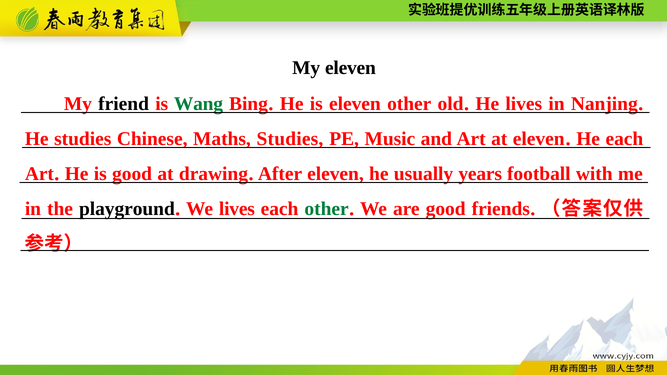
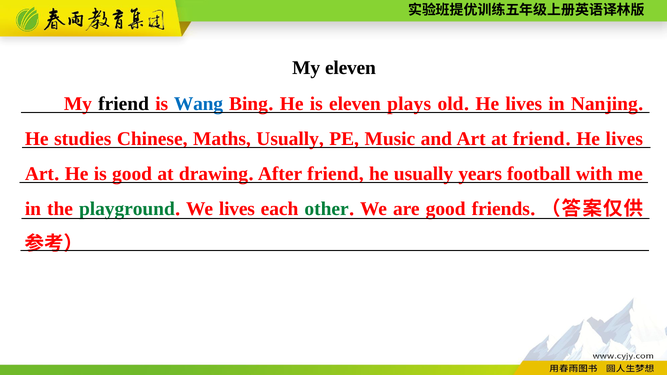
Wang colour: green -> blue (199, 104)
eleven other: other -> plays (409, 104)
Maths Studies: Studies -> Usually (290, 139)
at eleven: eleven -> friend (539, 139)
each: each -> lives (624, 139)
After eleven: eleven -> friend (335, 174)
playground colour: black -> green (127, 209)
